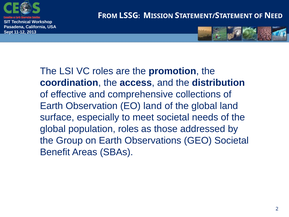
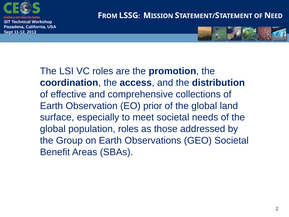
EO land: land -> prior (153, 106)
